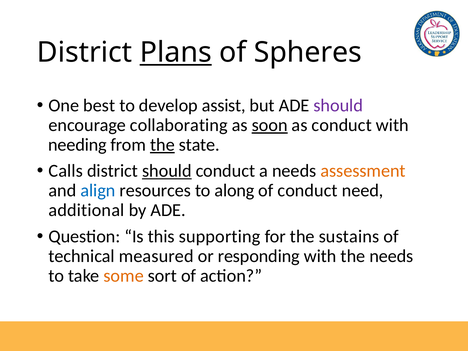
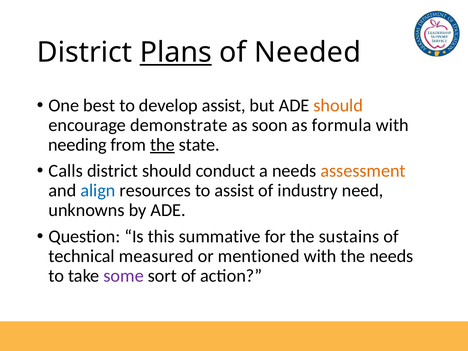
Spheres: Spheres -> Needed (308, 52)
should colour: purple -> orange (338, 106)
collaborating: collaborating -> demonstrate (179, 125)
soon underline: present -> none (270, 125)
as conduct: conduct -> formula (342, 125)
should underline: present -> none (167, 171)
to along: along -> assist (234, 191)
of conduct: conduct -> industry (308, 191)
additional: additional -> unknowns (87, 210)
supporting: supporting -> summative (220, 236)
responding: responding -> mentioned (259, 256)
some colour: orange -> purple (124, 276)
